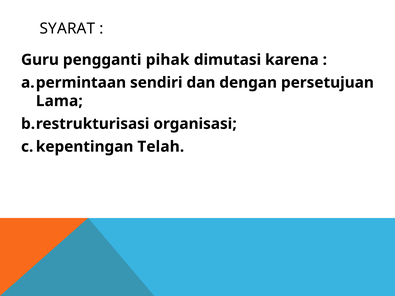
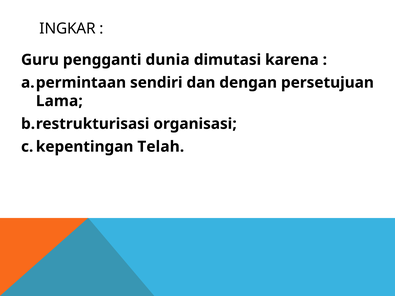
SYARAT: SYARAT -> INGKAR (68, 29)
pihak: pihak -> dunia (168, 60)
